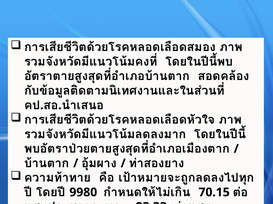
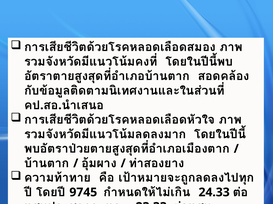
9980: 9980 -> 9745 (83, 193)
70.15: 70.15 -> 24.33 (214, 193)
